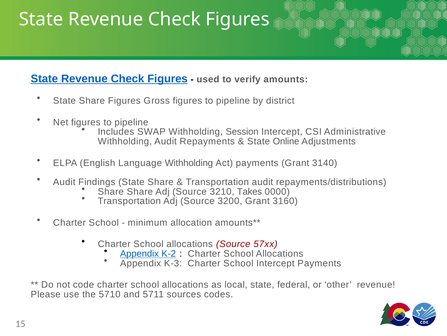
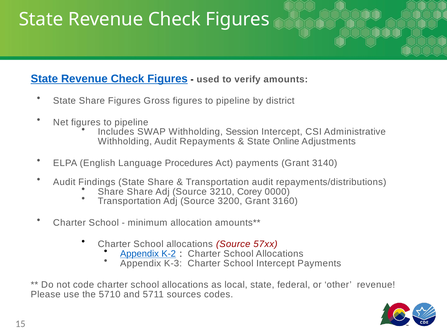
Language Withholding: Withholding -> Procedures (189, 163)
Takes: Takes -> Corey (250, 191)
